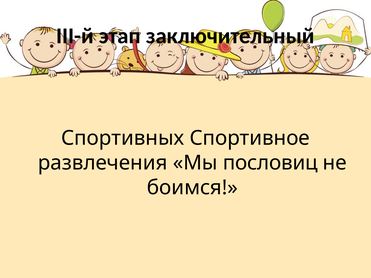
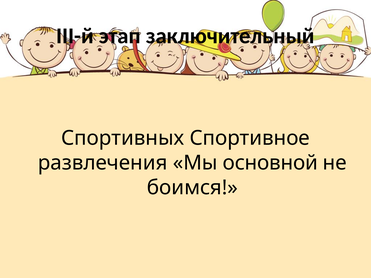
пословиц: пословиц -> основной (270, 163)
